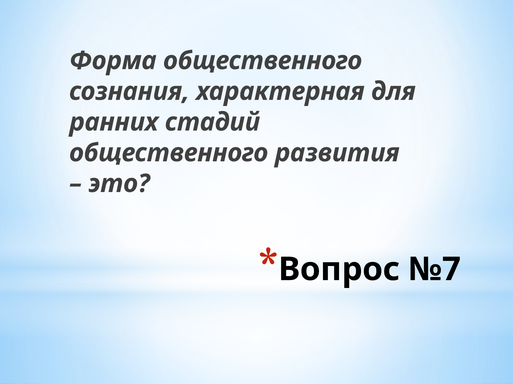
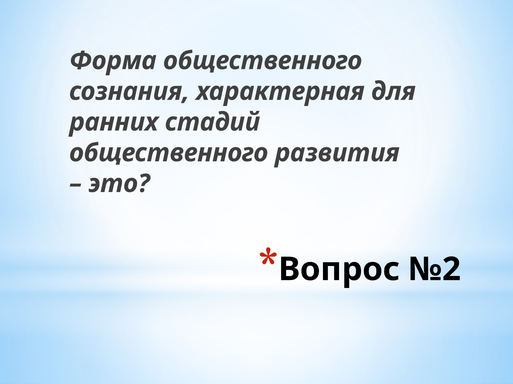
№7: №7 -> №2 (435, 270)
